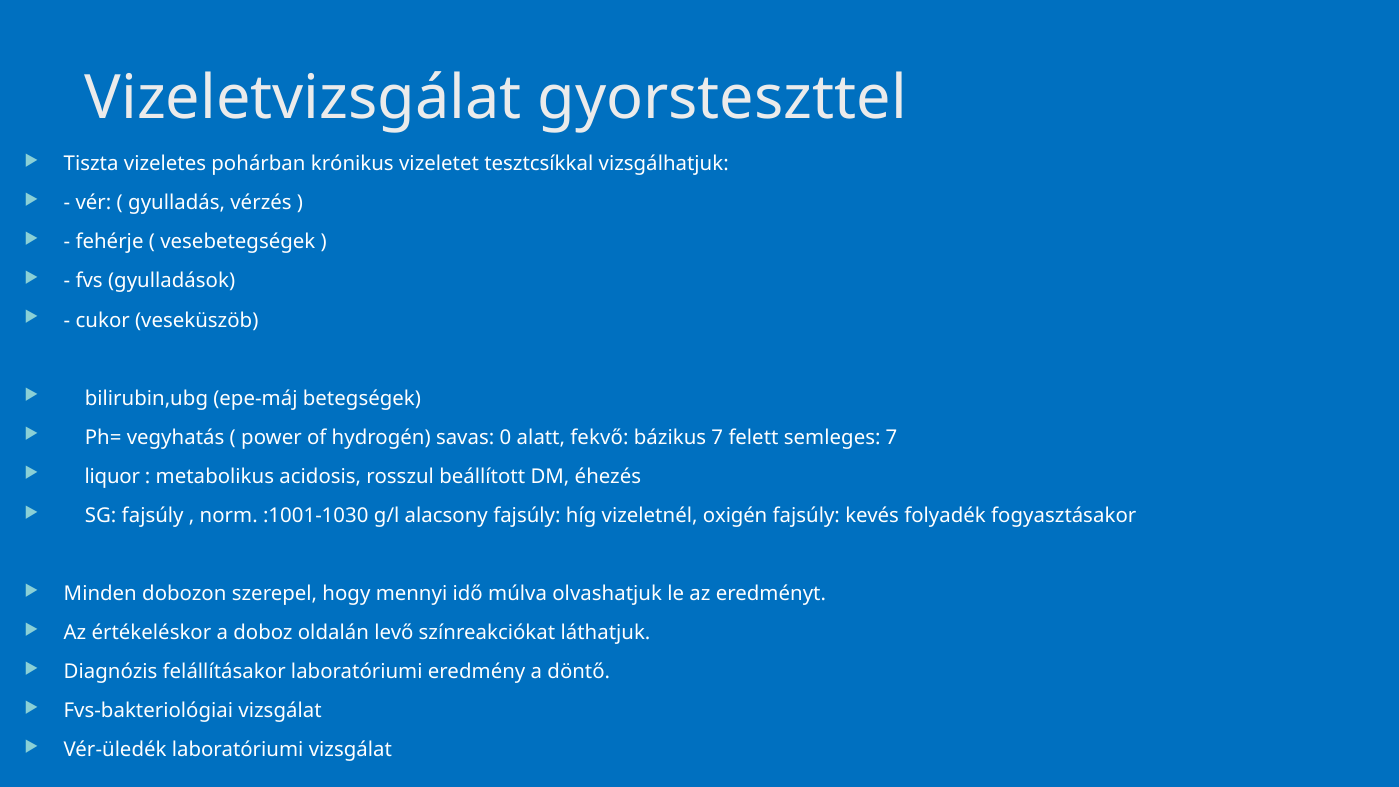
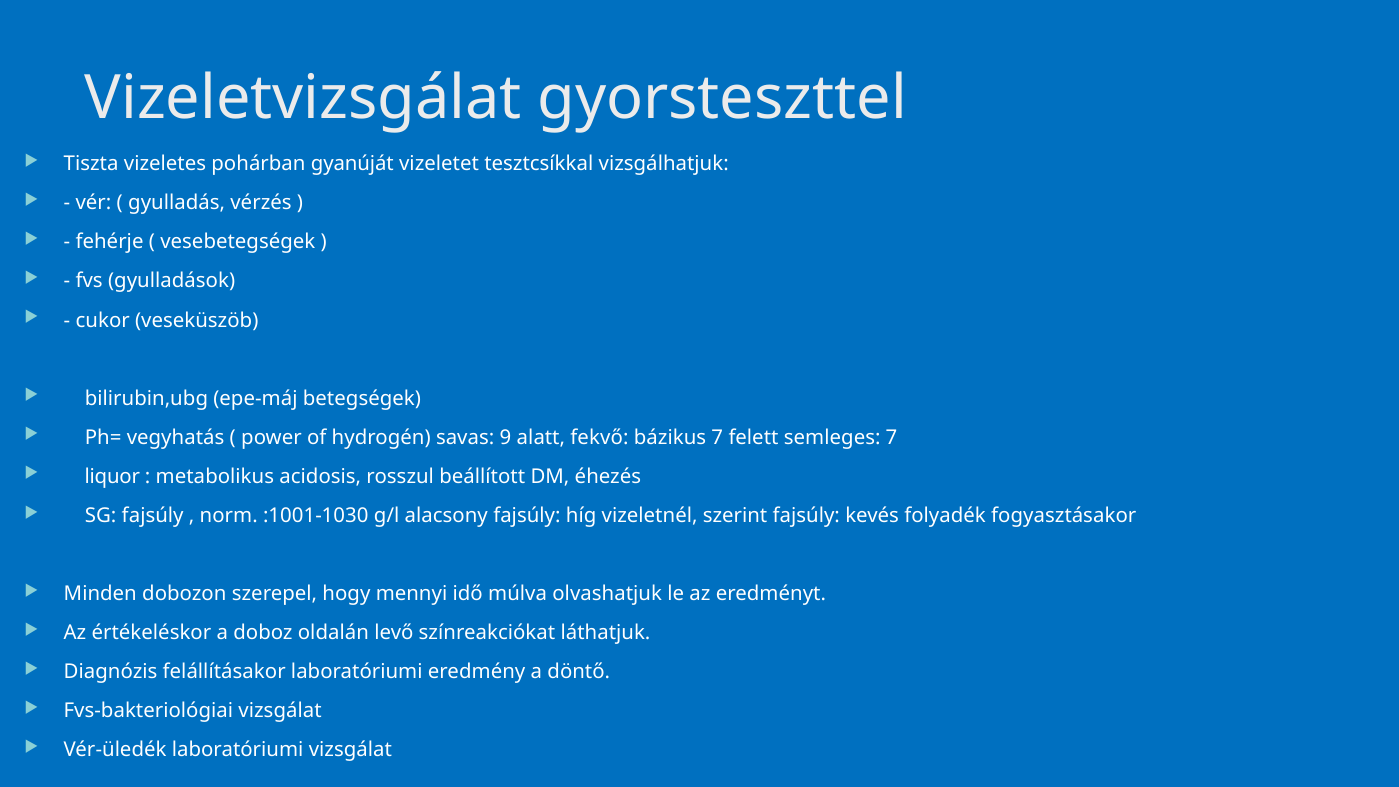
krónikus: krónikus -> gyanúját (352, 164)
0: 0 -> 9 (505, 437)
oxigén: oxigén -> szerint (735, 516)
